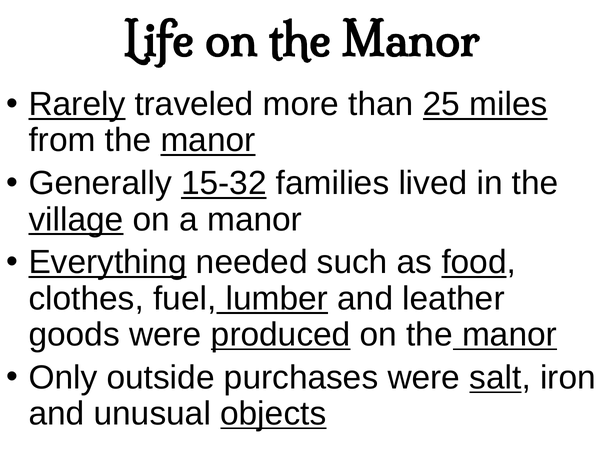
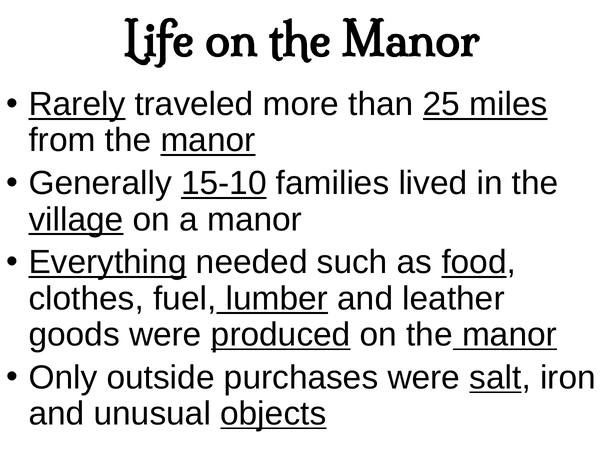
15-32: 15-32 -> 15-10 (224, 183)
